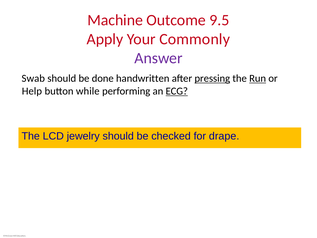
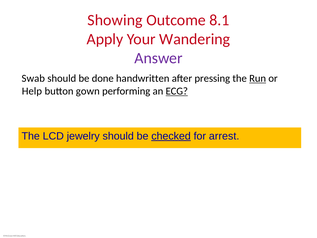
Machine: Machine -> Showing (115, 20)
9.5: 9.5 -> 8.1 (219, 20)
Commonly: Commonly -> Wandering (195, 39)
pressing underline: present -> none (212, 78)
while: while -> gown (88, 91)
checked underline: none -> present (171, 136)
drape: drape -> arrest (224, 136)
